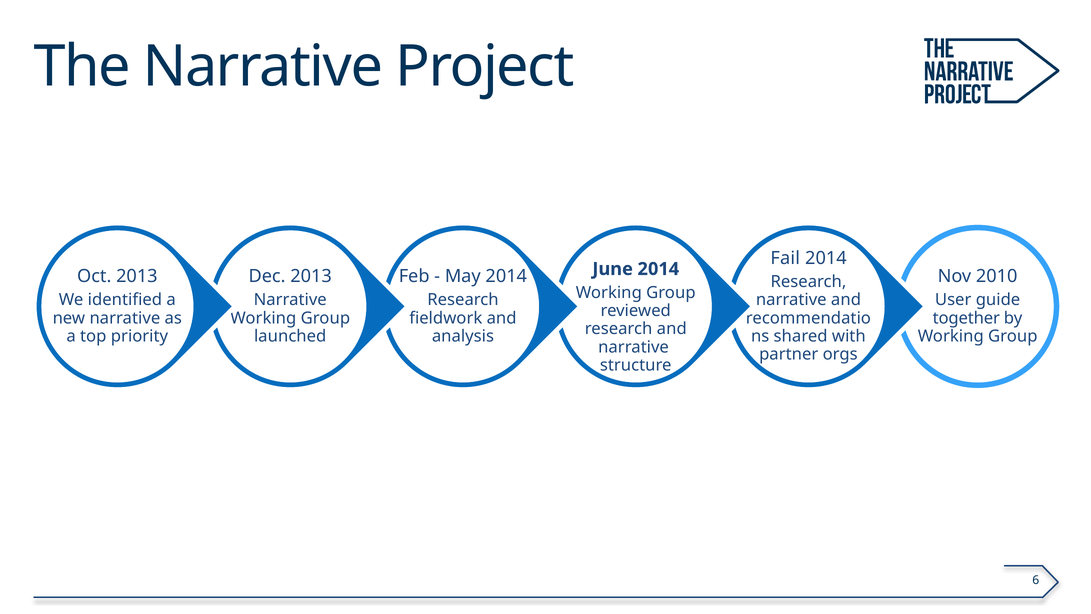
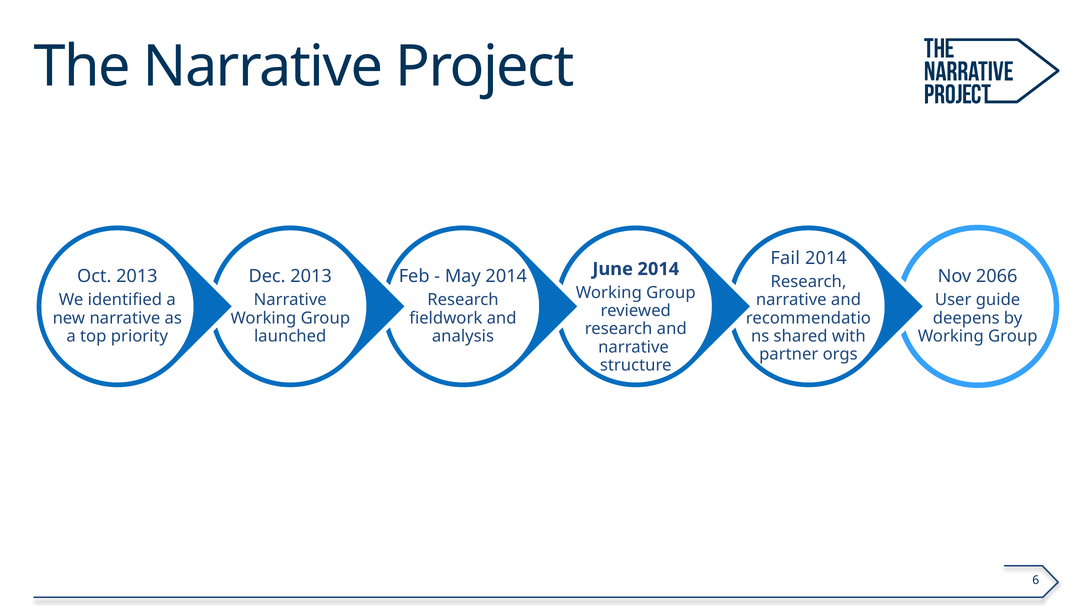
2010: 2010 -> 2066 (997, 276)
together: together -> deepens (966, 318)
